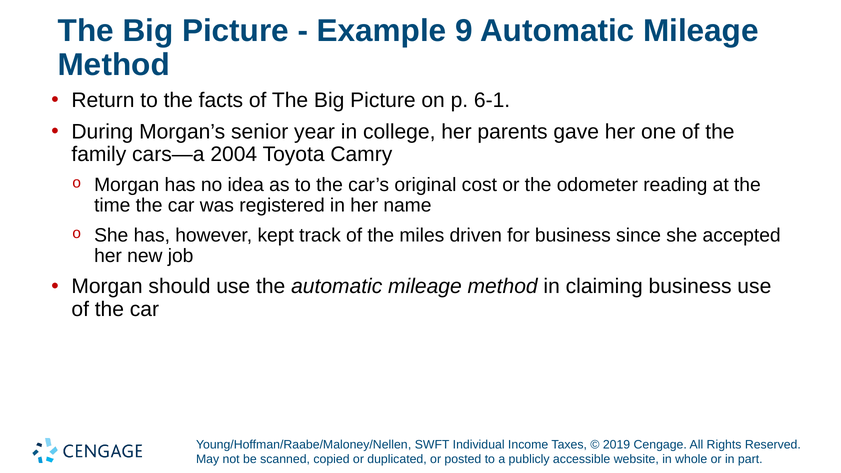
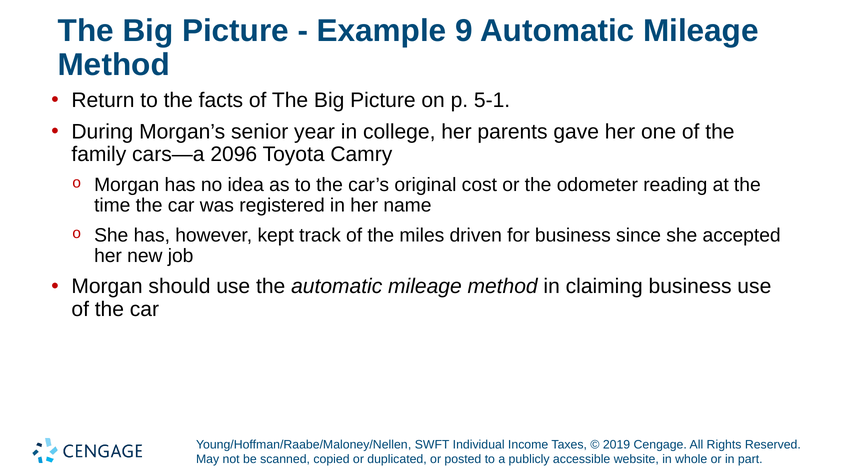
6-1: 6-1 -> 5-1 (492, 100)
2004: 2004 -> 2096 (234, 154)
